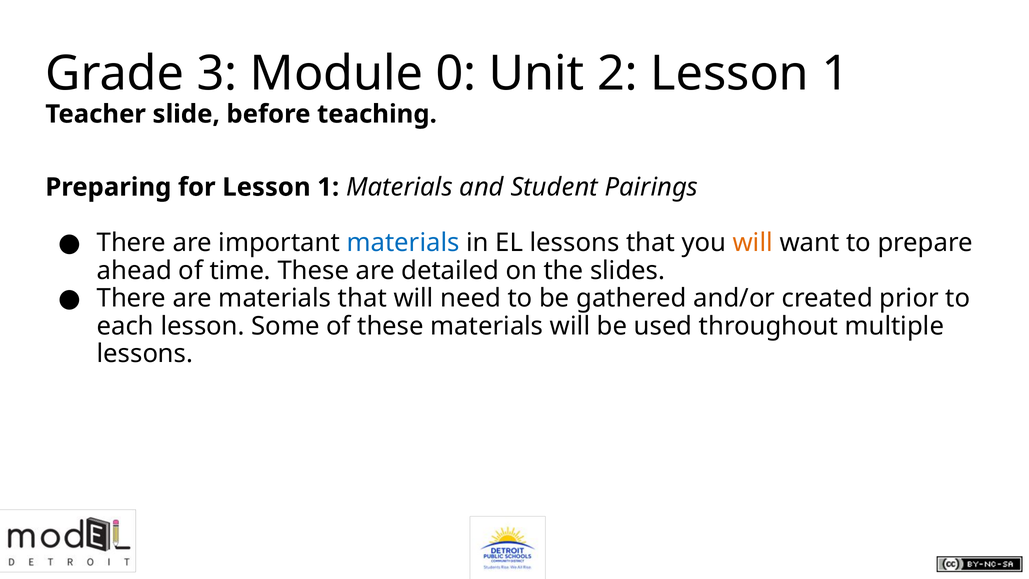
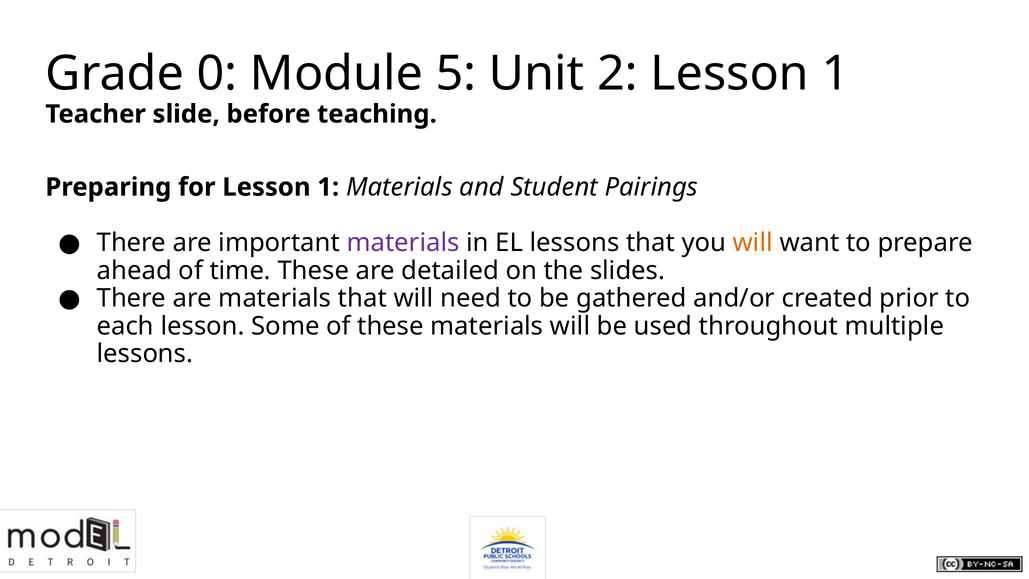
3: 3 -> 0 (217, 74)
0: 0 -> 5 (456, 74)
materials colour: blue -> purple (403, 243)
